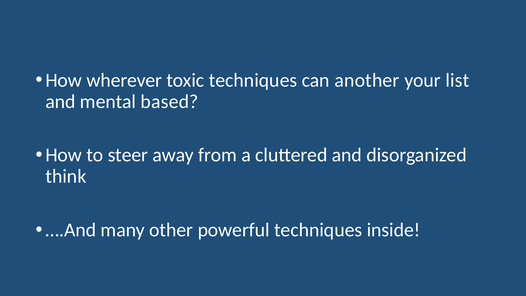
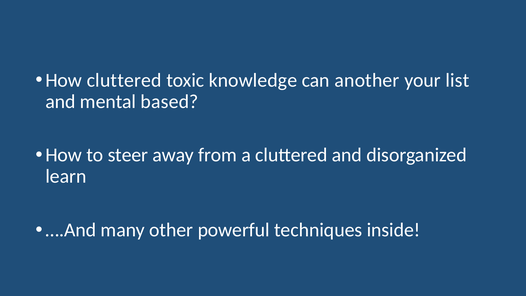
How wherever: wherever -> cluttered (124, 80)
toxic techniques: techniques -> knowledge (253, 80)
think: think -> learn (66, 176)
